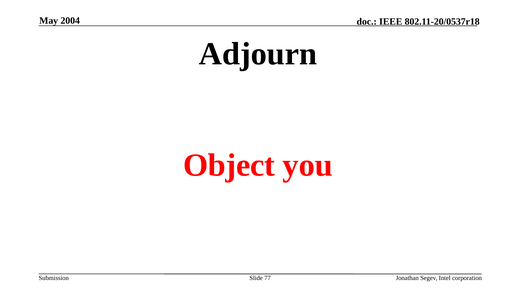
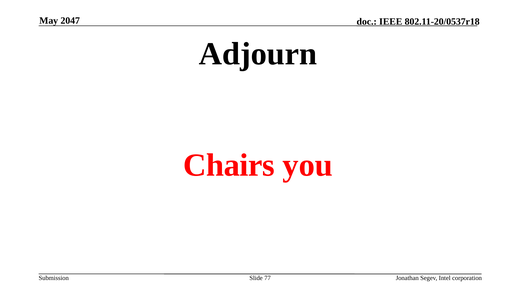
2004: 2004 -> 2047 (70, 21)
Object: Object -> Chairs (229, 165)
